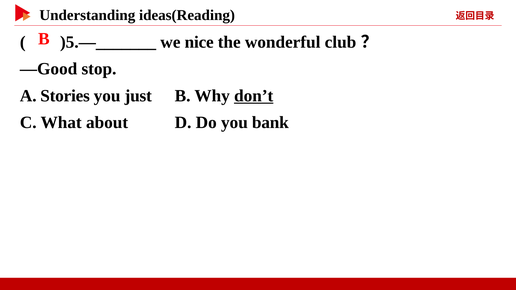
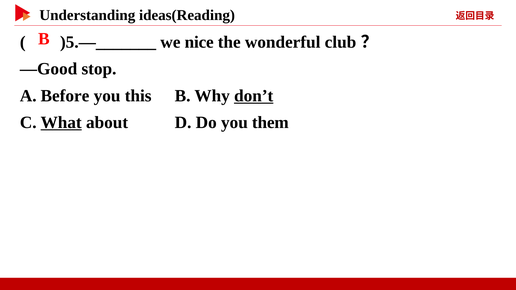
Stories: Stories -> Before (65, 96)
just: just -> this (138, 96)
What underline: none -> present (61, 123)
bank: bank -> them (270, 123)
